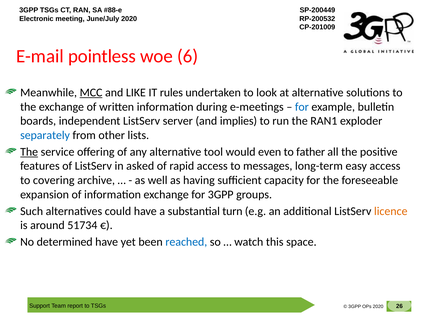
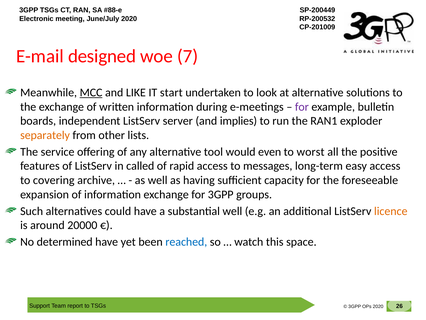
pointless: pointless -> designed (102, 56)
6: 6 -> 7 (188, 56)
rules: rules -> start (171, 92)
for colour: blue -> purple (302, 107)
separately colour: blue -> orange (45, 135)
The underline: present -> none (29, 152)
father: father -> worst (311, 152)
asked: asked -> called (140, 166)
substantial turn: turn -> well (232, 211)
51734: 51734 -> 20000 (82, 225)
